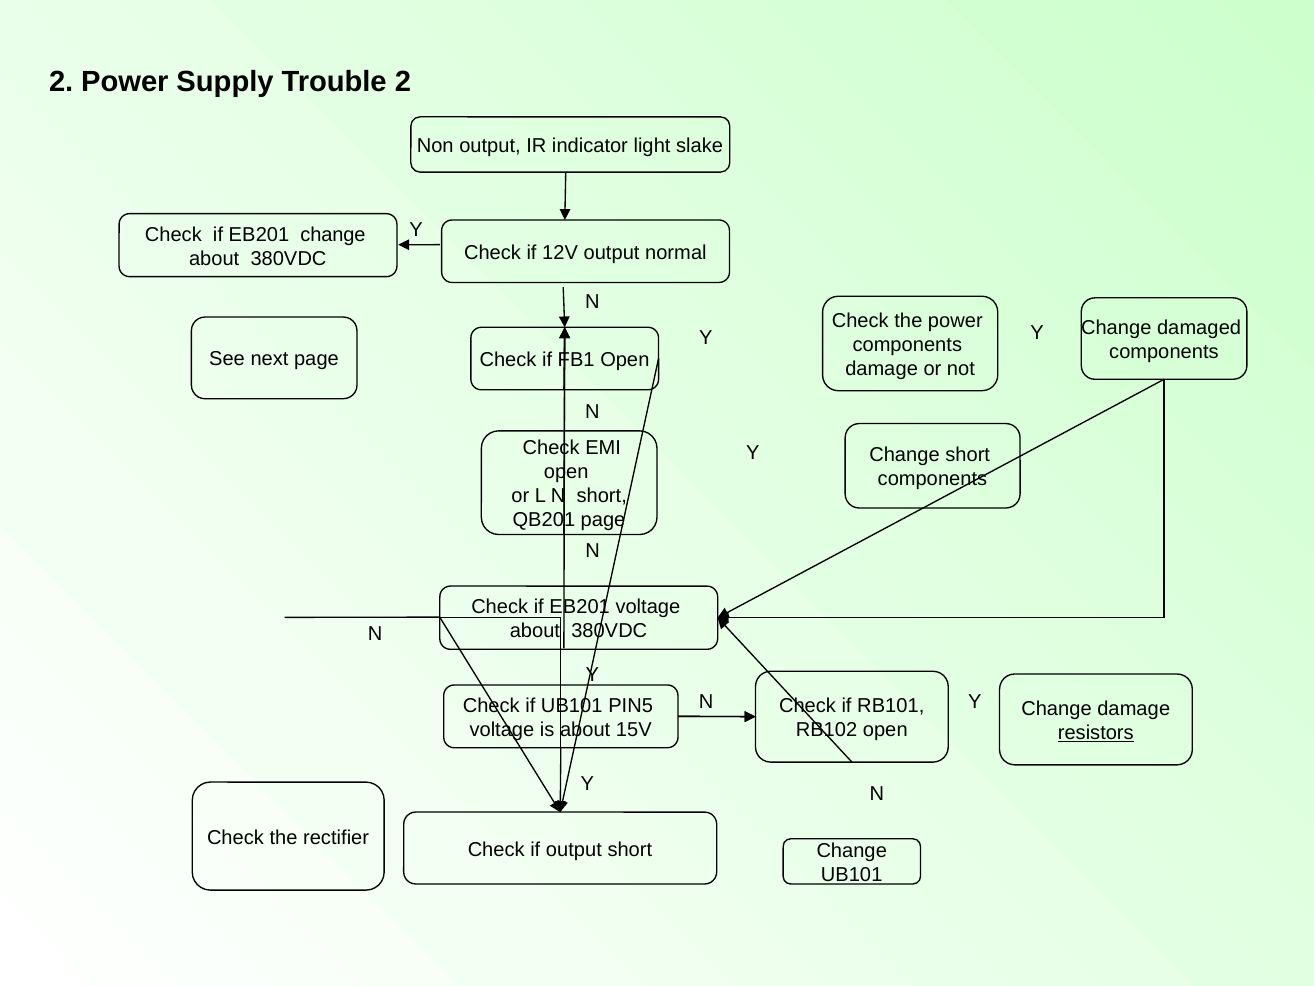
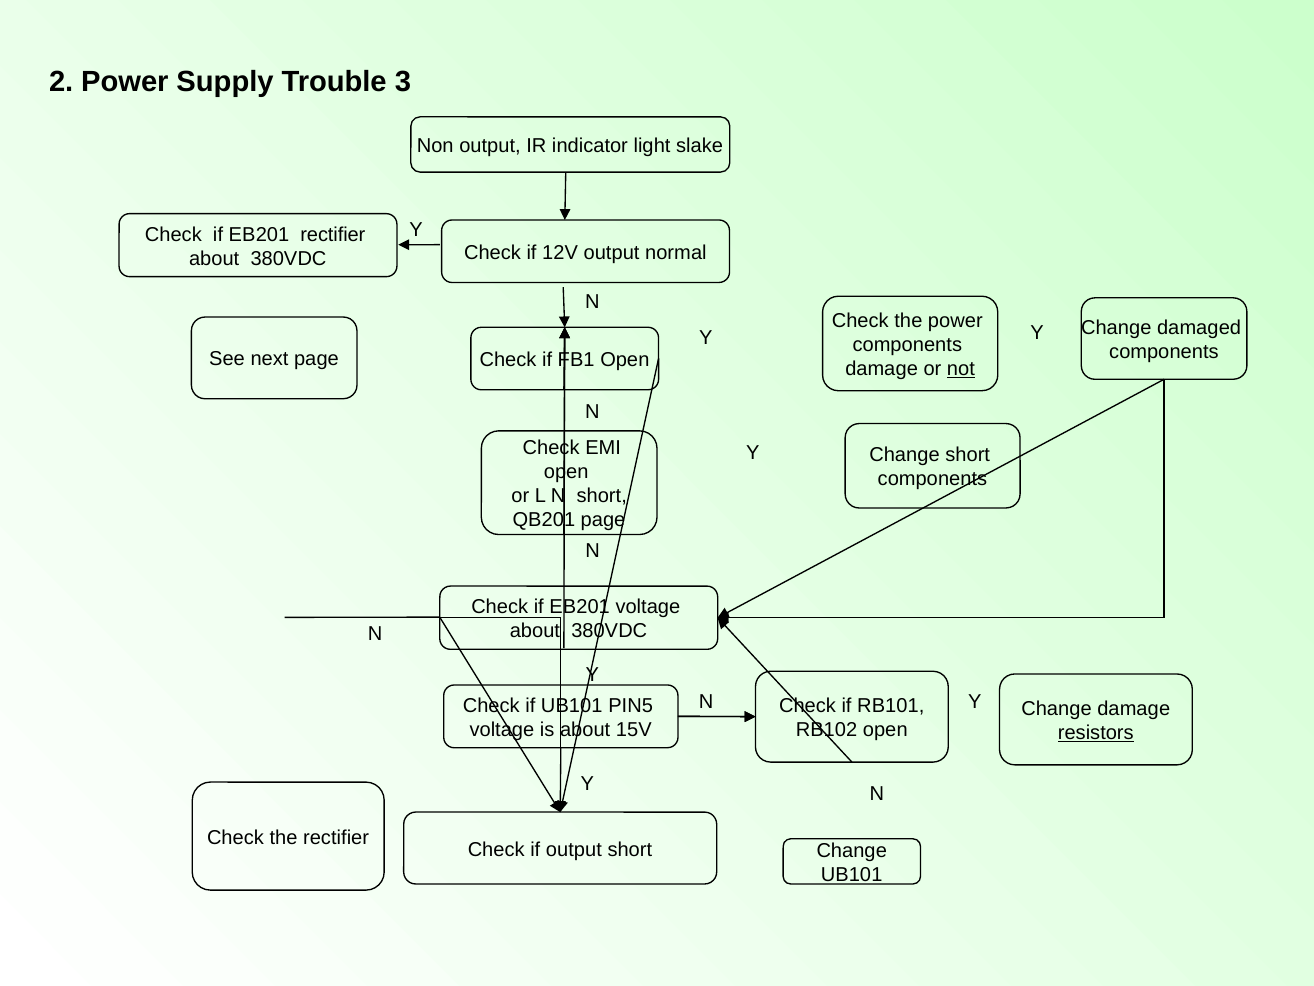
Trouble 2: 2 -> 3 (403, 82)
EB201 change: change -> rectifier (333, 234)
not underline: none -> present (961, 369)
